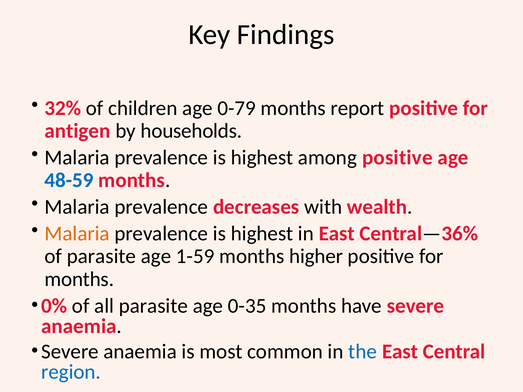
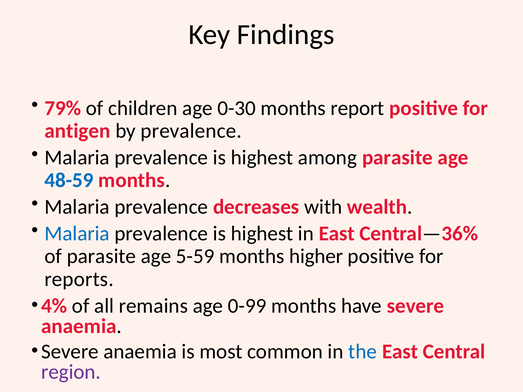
32%: 32% -> 79% (63, 108)
0-79: 0-79 -> 0-30 (237, 108)
by households: households -> prevalence (191, 131)
among positive: positive -> parasite (397, 158)
Malaria colour: orange -> blue (77, 234)
1-59: 1-59 -> 5-59 (195, 257)
months: months -> reports (79, 279)
0%: 0% -> 4% (54, 306)
all parasite: parasite -> remains (153, 306)
0-35: 0-35 -> 0-99 (247, 306)
region colour: blue -> purple (71, 372)
